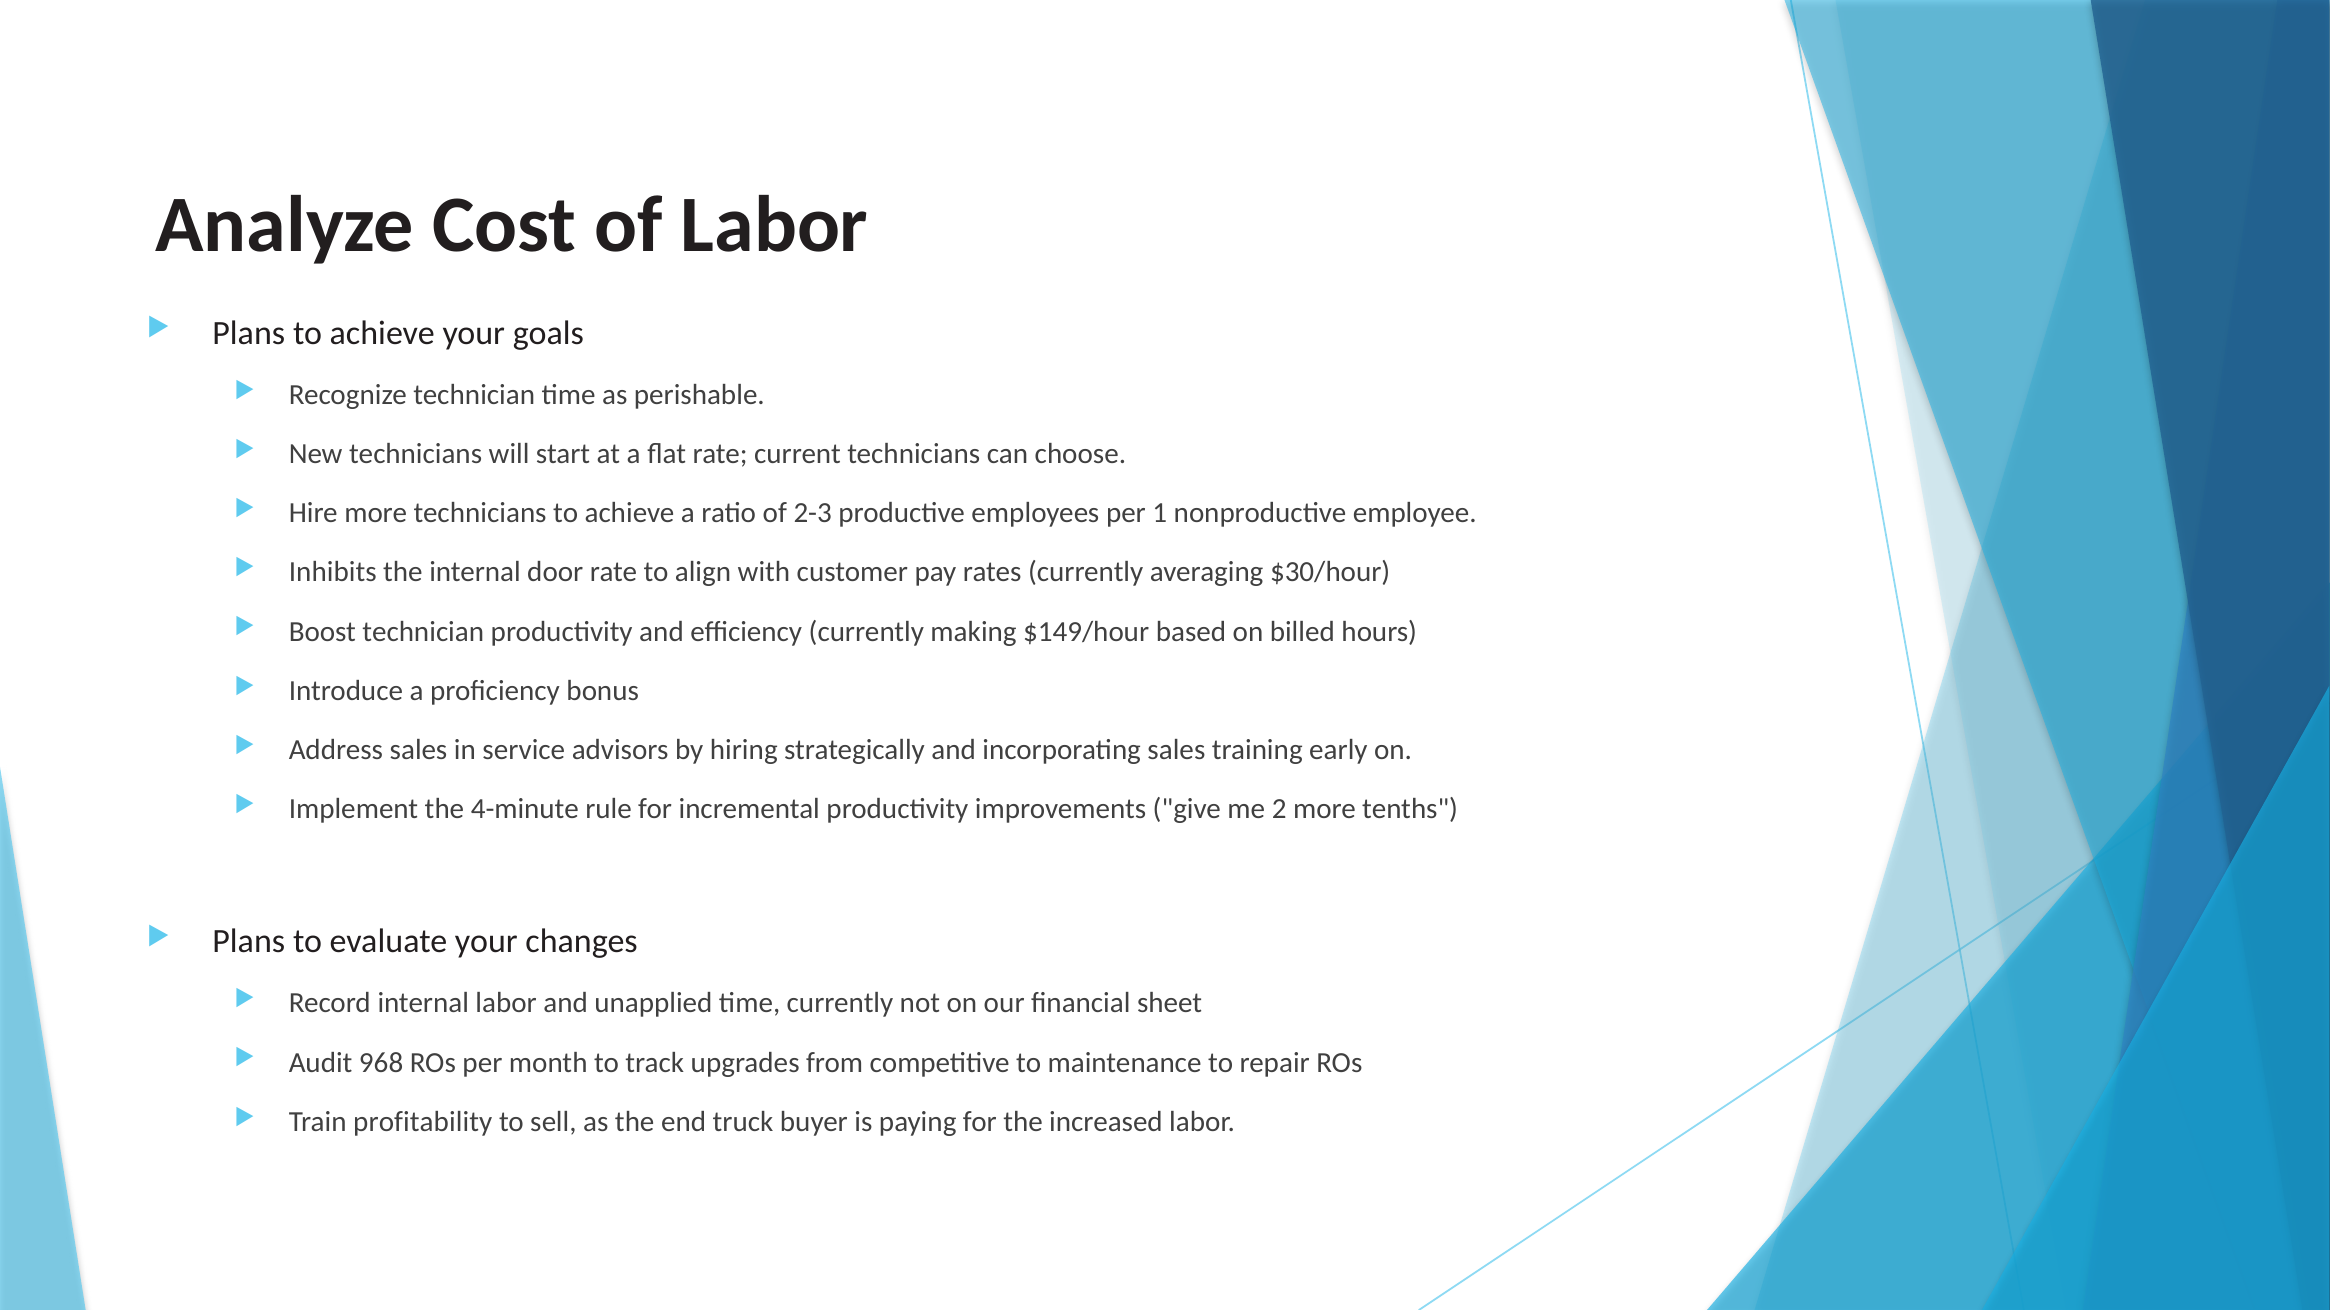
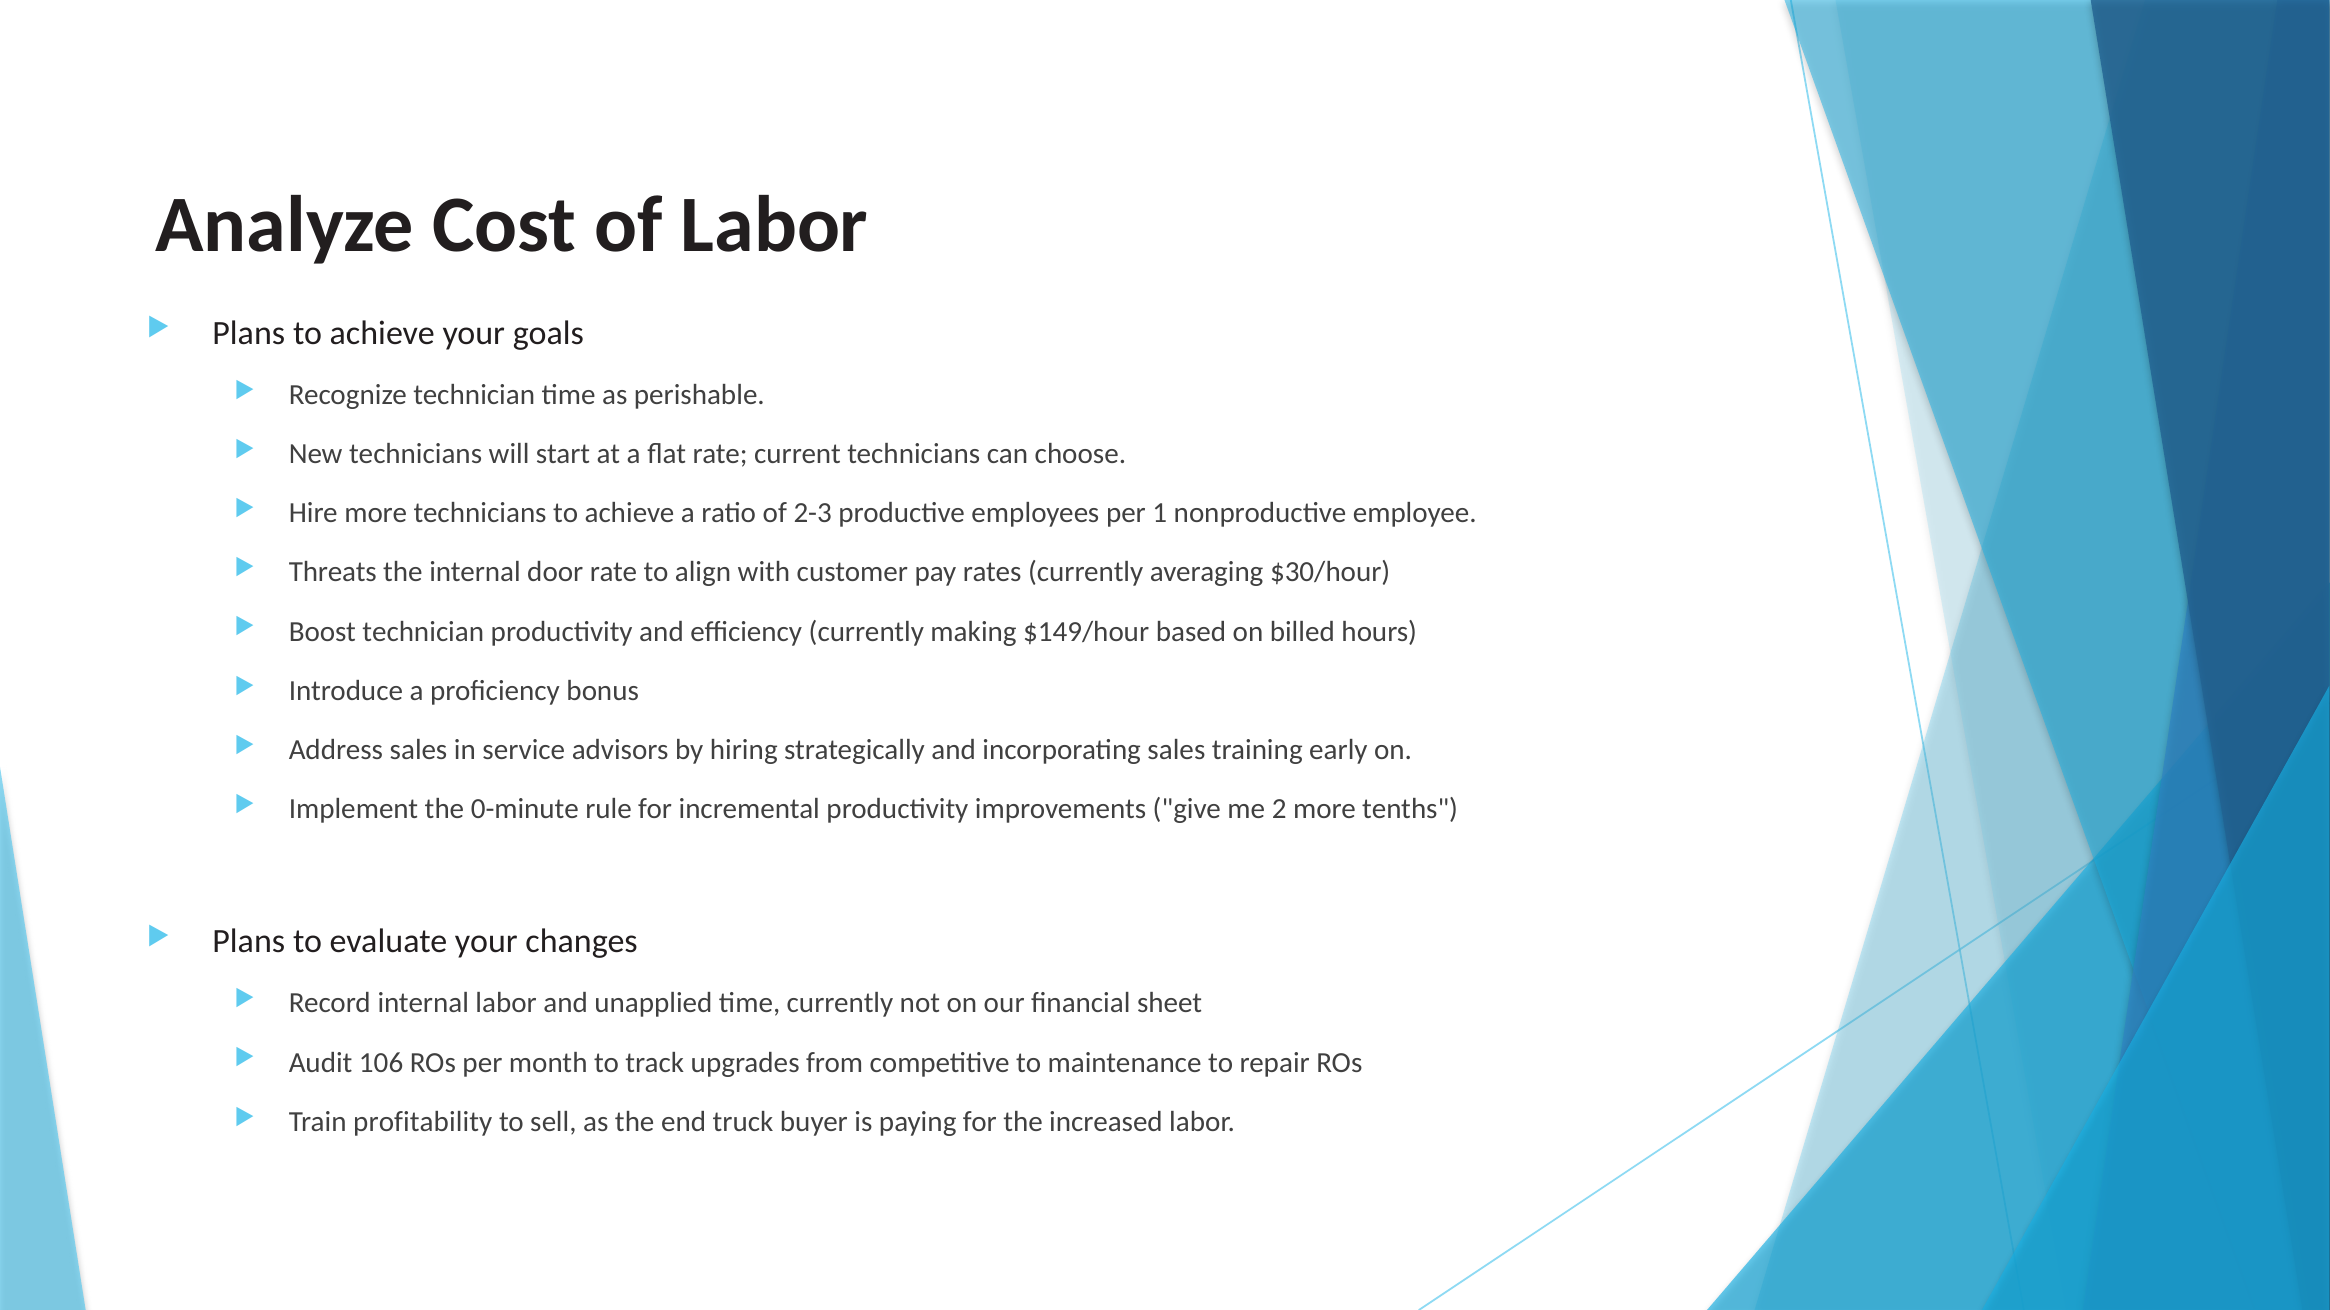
Inhibits: Inhibits -> Threats (333, 573)
4-minute: 4-minute -> 0-minute (525, 810)
968: 968 -> 106 (381, 1063)
